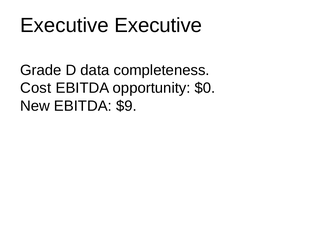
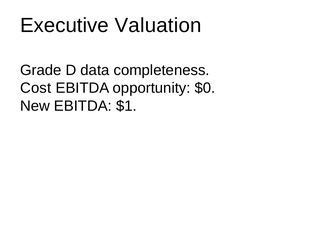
Executive Executive: Executive -> Valuation (158, 25)
$9: $9 -> $1 (126, 106)
